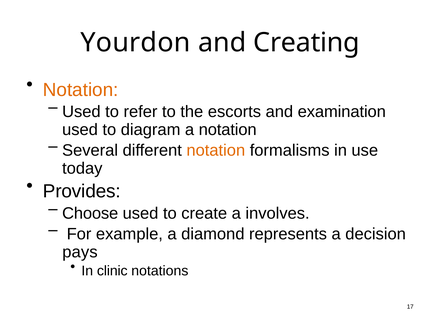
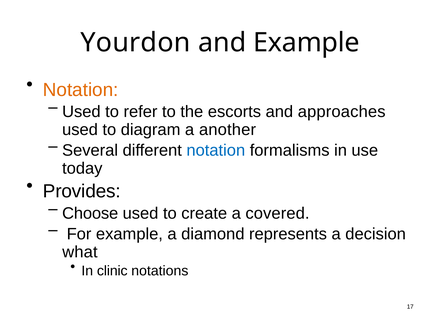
and Creating: Creating -> Example (307, 43)
examination: examination -> approaches (342, 112)
a notation: notation -> another (228, 130)
notation colour: orange -> blue (216, 151)
involves: involves -> covered (278, 213)
pays: pays -> what (80, 252)
